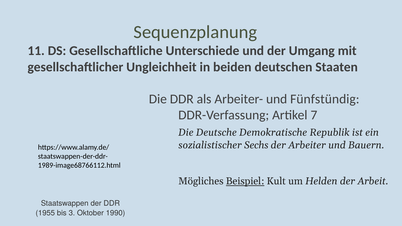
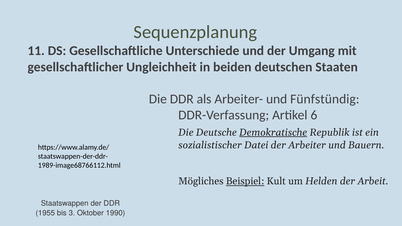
7: 7 -> 6 (314, 115)
Demokratische underline: none -> present (273, 132)
Sechs: Sechs -> Datei (256, 145)
